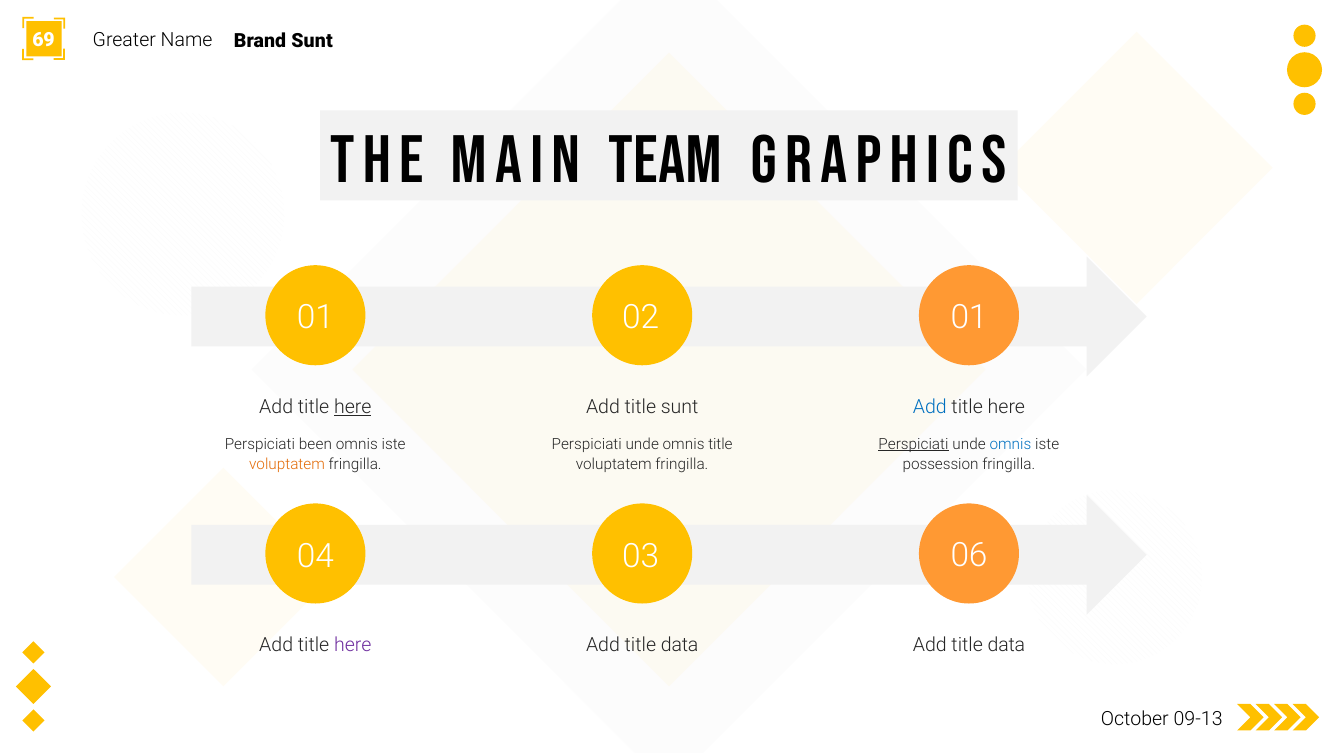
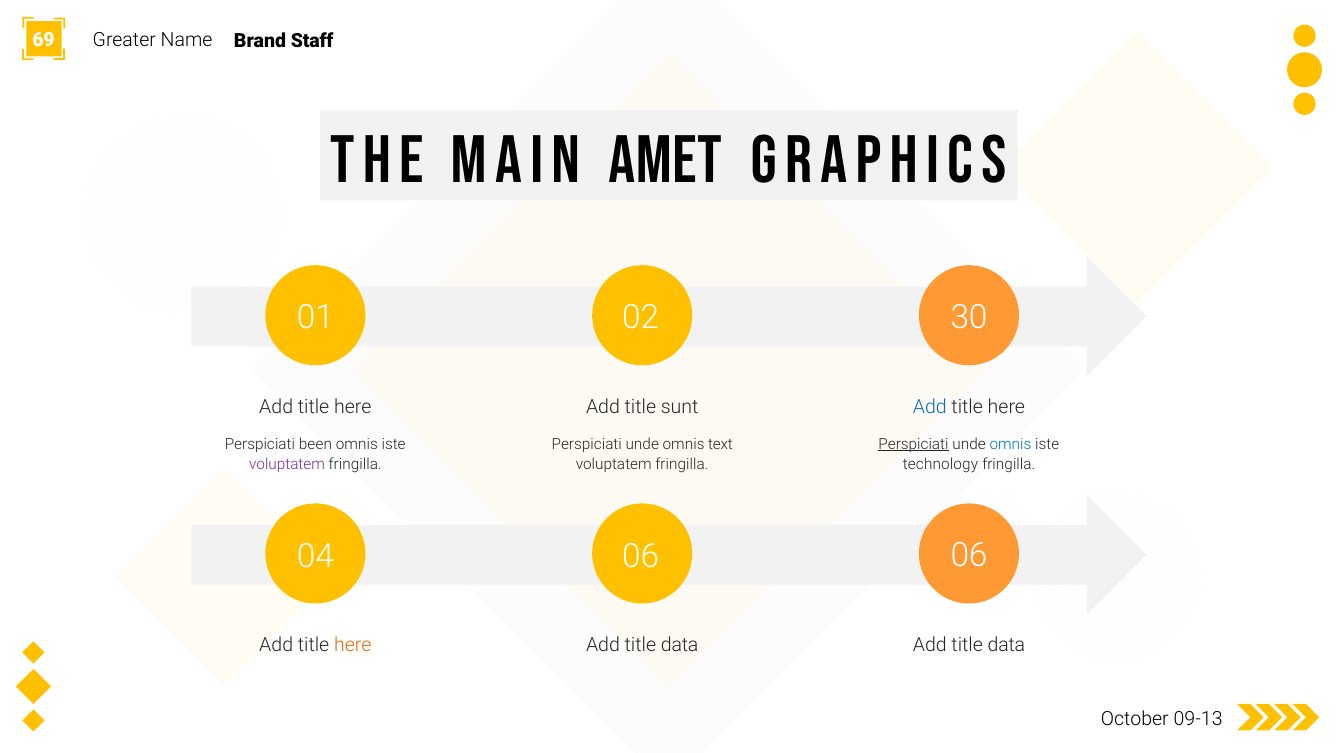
Brand Sunt: Sunt -> Staff (312, 41)
team: team -> amet (665, 160)
02 01: 01 -> 30 (969, 317)
here underline: present -> none (353, 407)
omnis title: title -> text (720, 444)
voluptatem colour: orange -> purple (287, 464)
possession: possession -> technology (940, 464)
04 03: 03 -> 06 (641, 556)
here colour: purple -> orange (353, 645)
